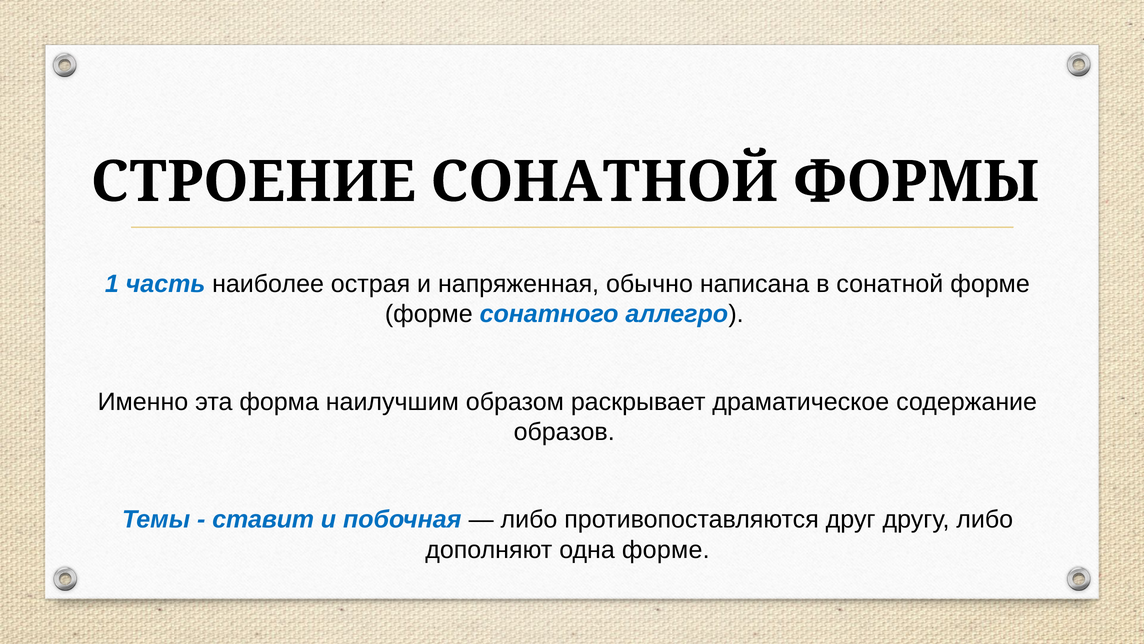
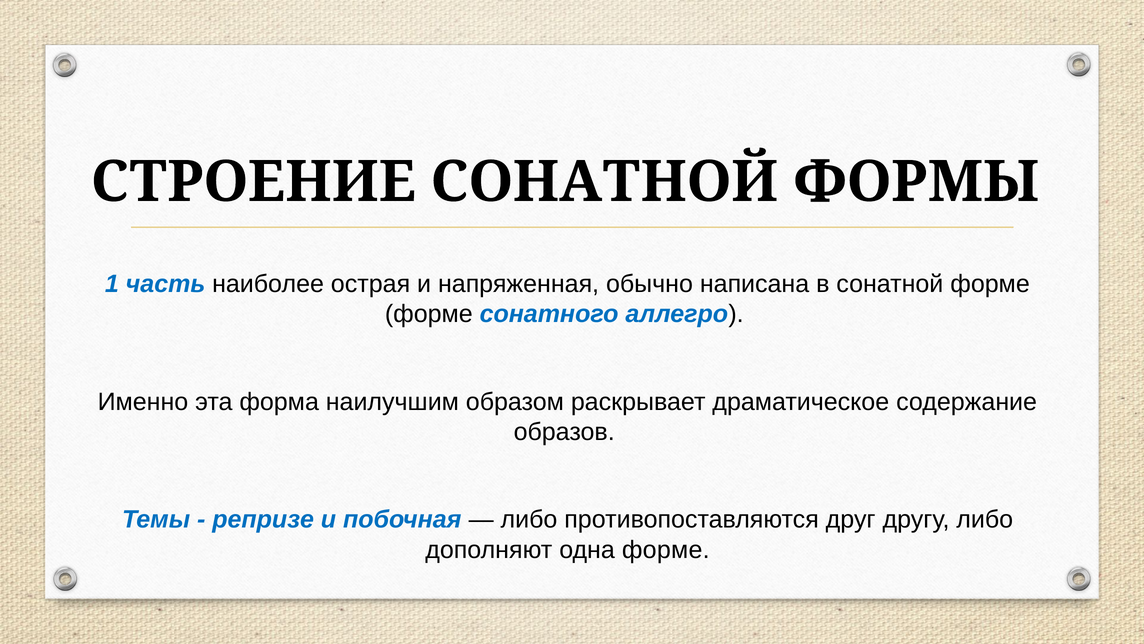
ставит: ставит -> репризе (263, 519)
